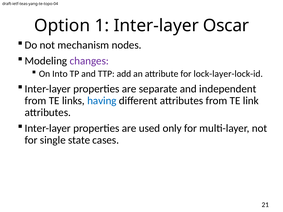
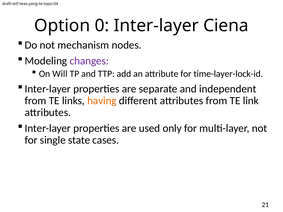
1: 1 -> 0 (102, 26)
Oscar: Oscar -> Ciena (226, 26)
Into: Into -> Will (60, 74)
lock-layer-lock-id: lock-layer-lock-id -> time-layer-lock-id (228, 74)
having colour: blue -> orange (102, 101)
